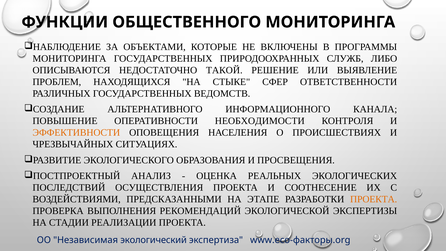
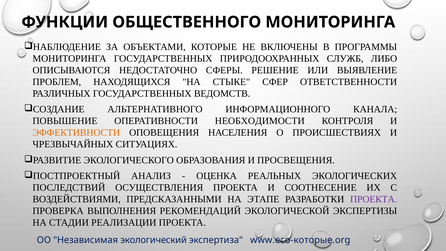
ТАКОЙ: ТАКОЙ -> СФЕРЫ (224, 70)
ПРОЕКТА colour: orange -> purple (374, 199)
www.eco-факторы.org: www.eco-факторы.org -> www.eco-которые.org (300, 240)
